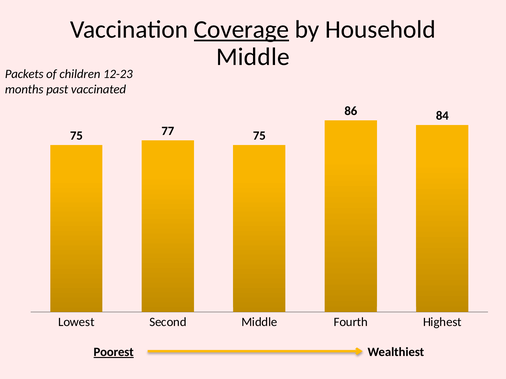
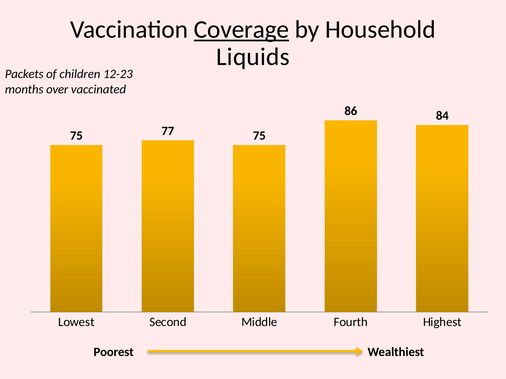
Middle: Middle -> Liquids (253, 57)
past: past -> over (57, 89)
Poorest underline: present -> none (114, 352)
